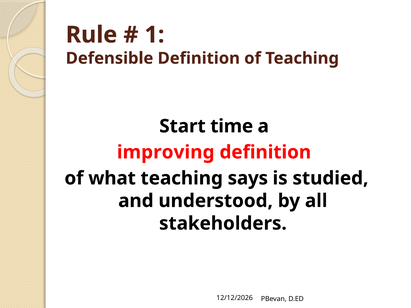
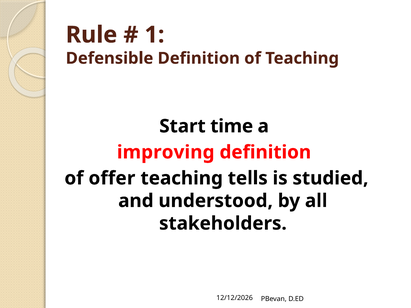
what: what -> offer (112, 178)
says: says -> tells (248, 178)
